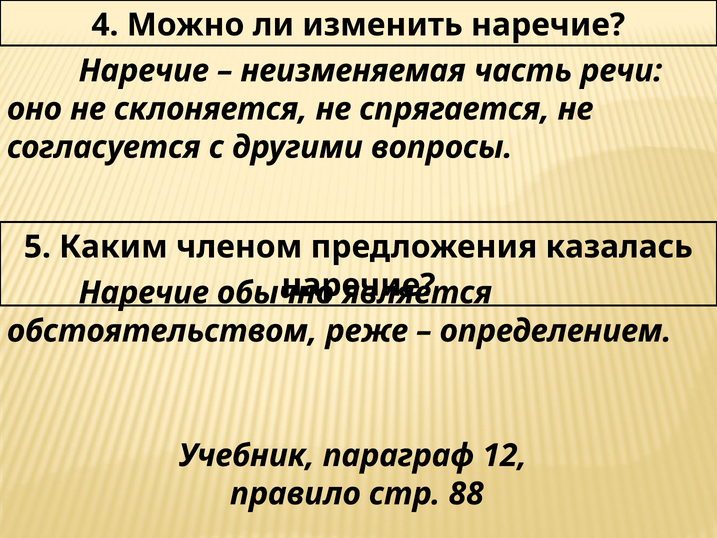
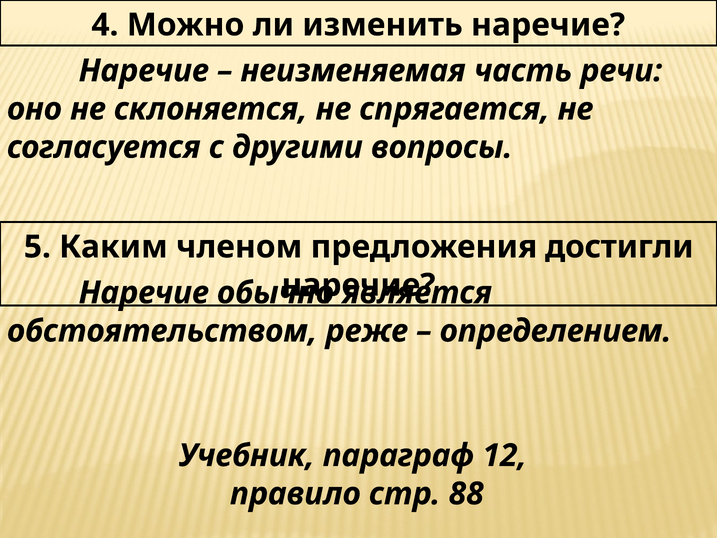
казалась: казалась -> достигли (619, 247)
